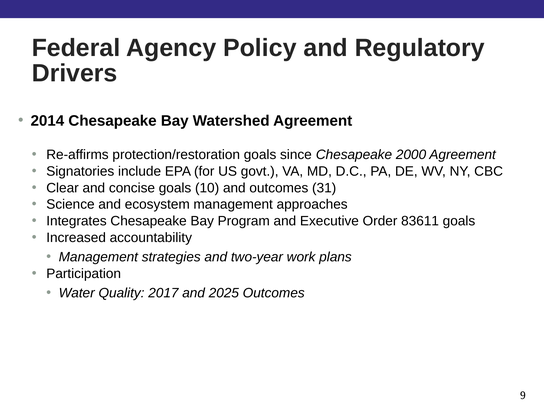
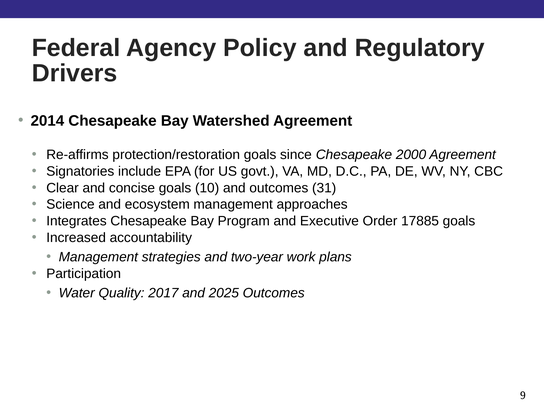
83611: 83611 -> 17885 (420, 221)
